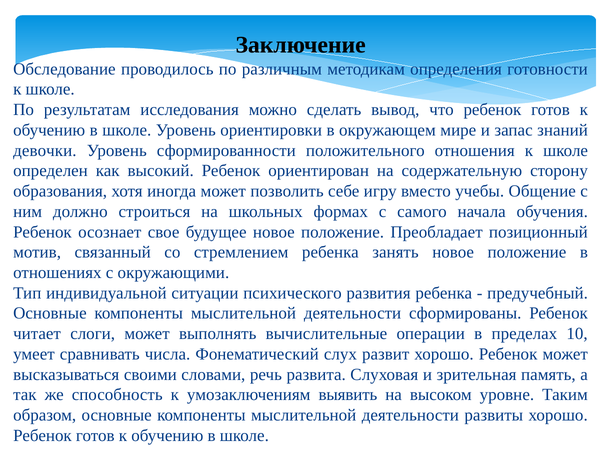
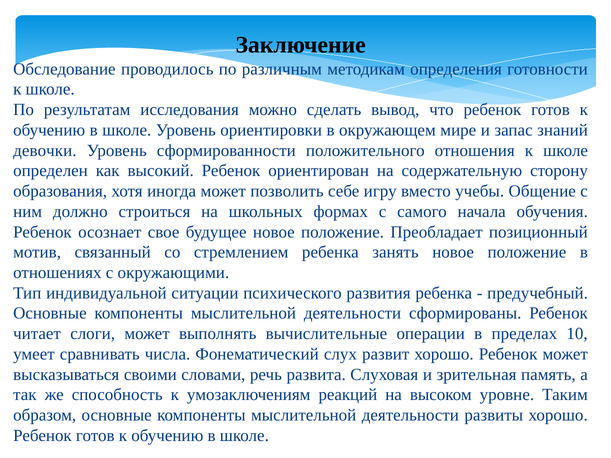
выявить: выявить -> реакций (348, 395)
